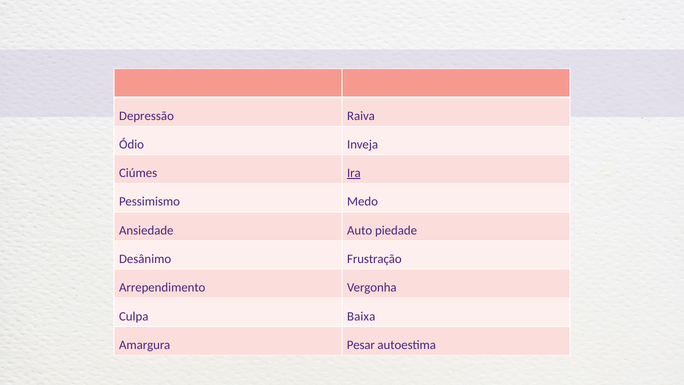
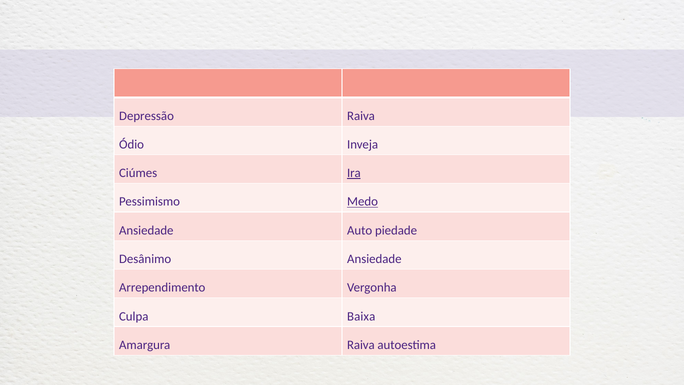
Medo underline: none -> present (362, 202)
Desânimo Frustração: Frustração -> Ansiedade (374, 259)
Amargura Pesar: Pesar -> Raiva (361, 345)
